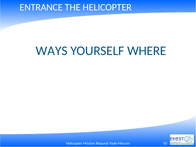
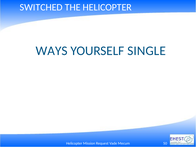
ENTRANCE: ENTRANCE -> SWITCHED (41, 7)
WHERE: WHERE -> SINGLE (147, 51)
